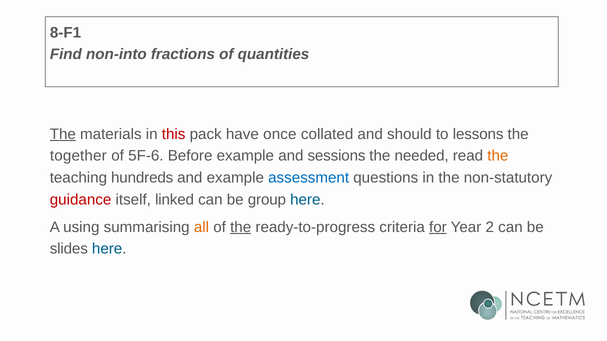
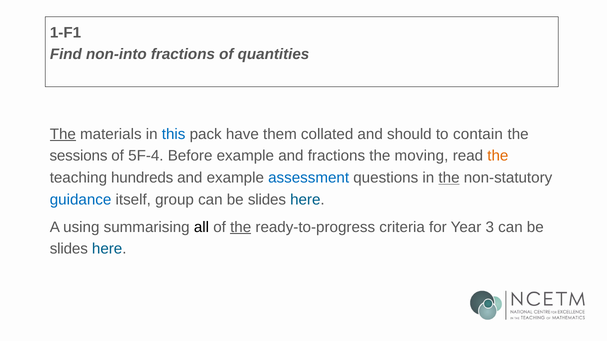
8-F1: 8-F1 -> 1-F1 (66, 33)
this colour: red -> blue (174, 134)
once: once -> them (280, 134)
lessons: lessons -> contain (478, 134)
together: together -> sessions (79, 156)
5F-6: 5F-6 -> 5F-4 (146, 156)
and sessions: sessions -> fractions (336, 156)
needed: needed -> moving (422, 156)
the underline: none -> present (449, 178)
guidance colour: red -> blue (81, 200)
linked: linked -> group (175, 200)
group: group -> slides (267, 200)
all colour: orange -> black (201, 227)
for underline: present -> none (438, 227)
2: 2 -> 3 (490, 227)
